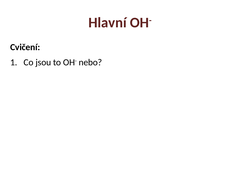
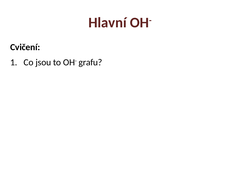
nebo: nebo -> grafu (90, 62)
